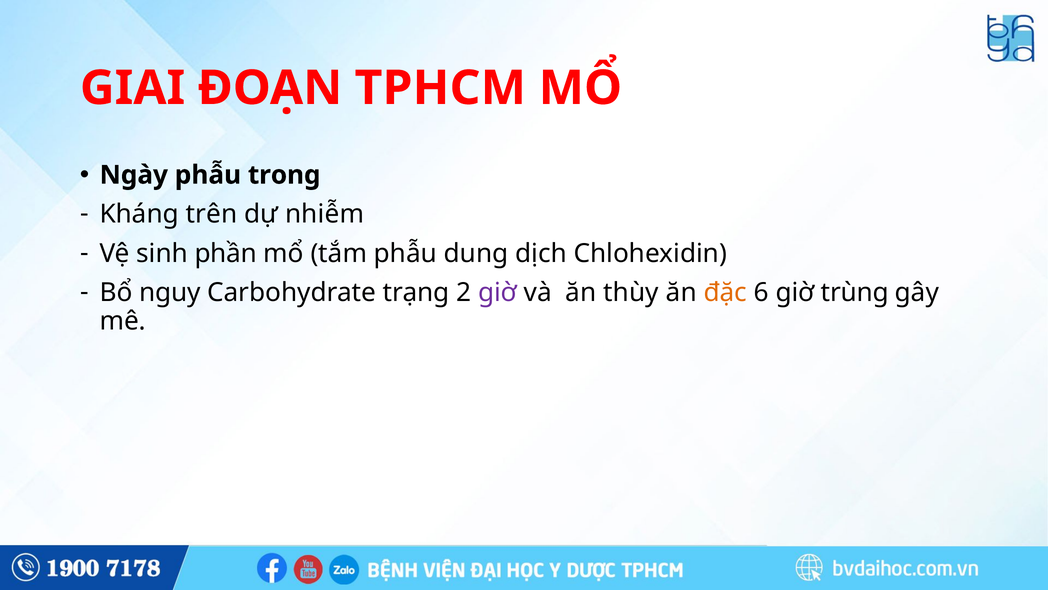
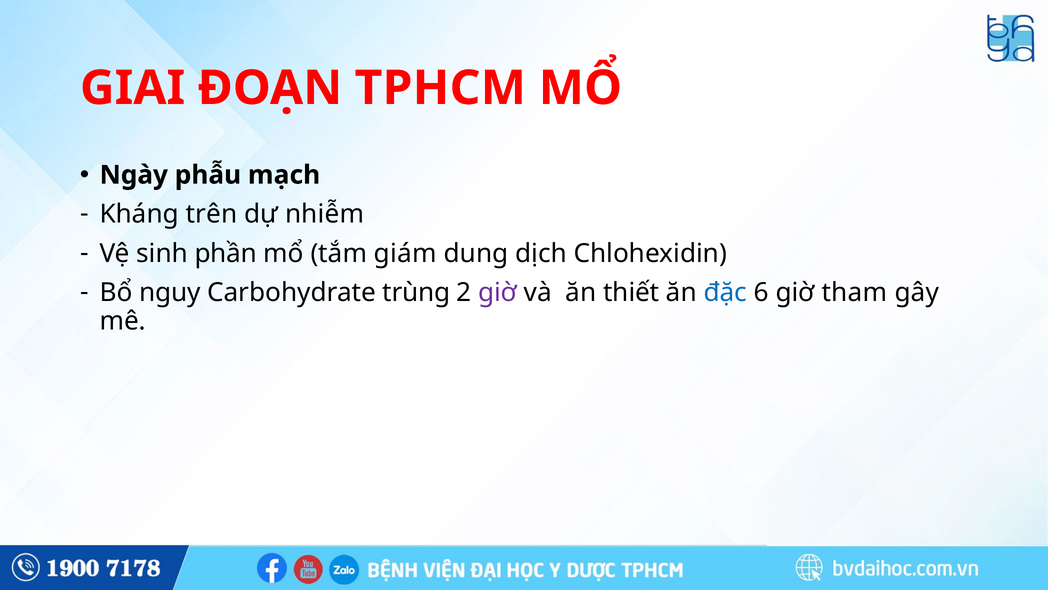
trong: trong -> mạch (284, 175)
tắm phẫu: phẫu -> giám (405, 253)
trạng: trạng -> trùng (416, 292)
thùy: thùy -> thiết (631, 292)
đặc colour: orange -> blue (725, 292)
trùng: trùng -> tham (855, 292)
